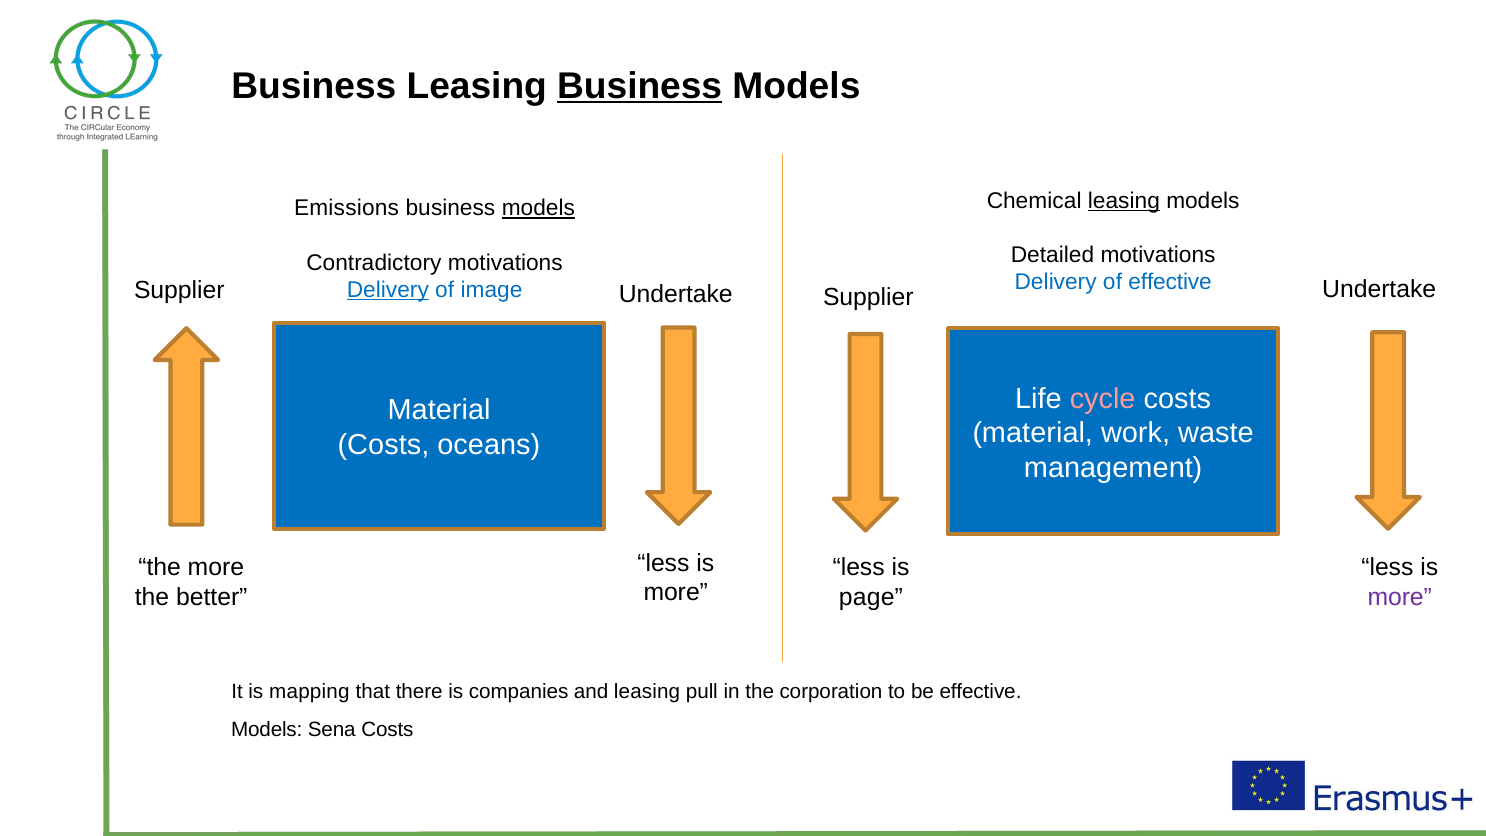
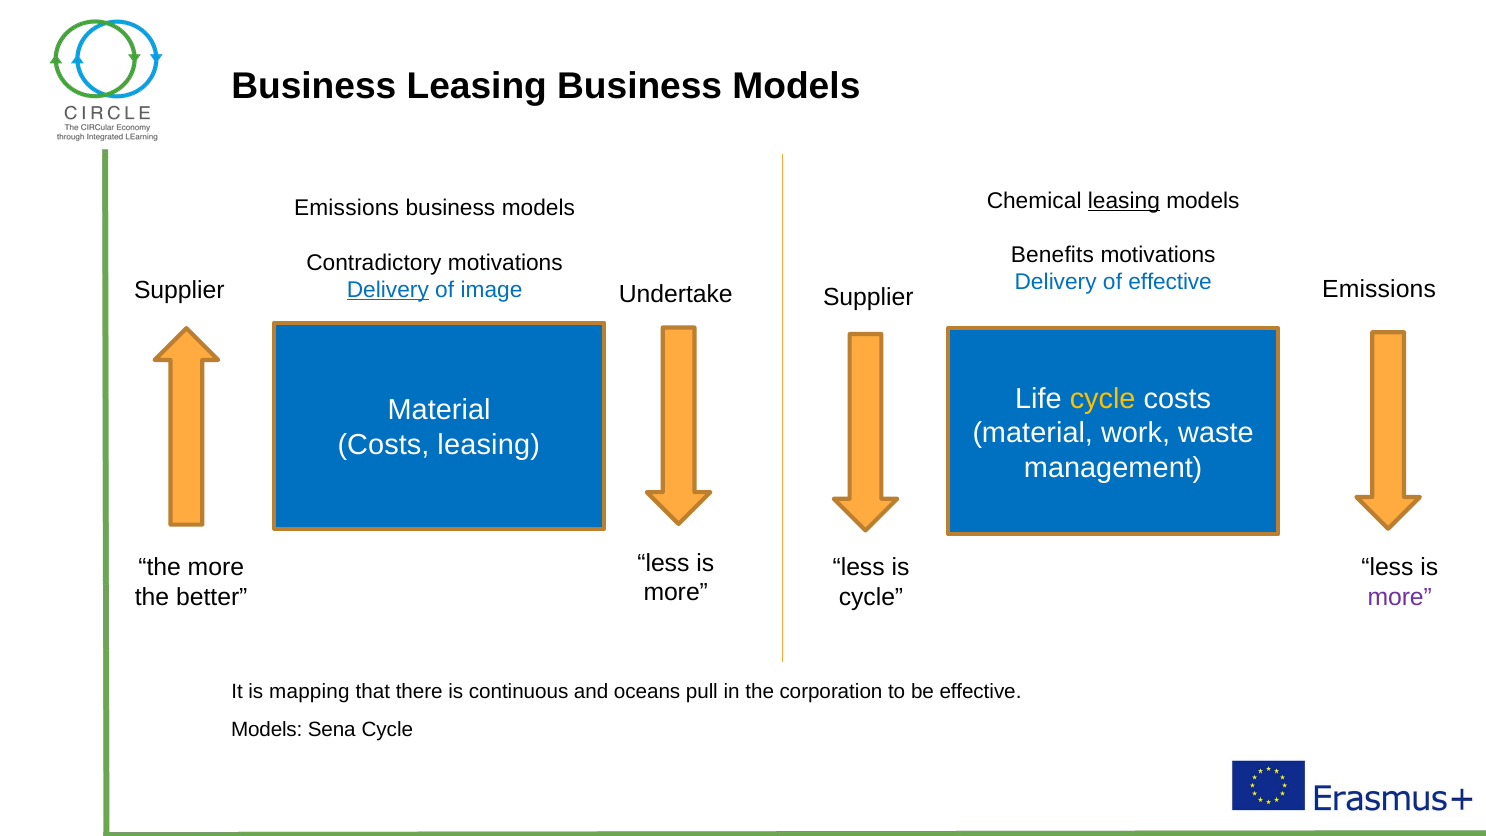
Business underline: present -> none (640, 86)
models underline: present -> none (538, 208)
Detailed: Detailed -> Benefits (1052, 255)
Undertake: Undertake -> Emissions (1379, 289)
cycle colour: pink -> yellow (1103, 398)
Costs oceans: oceans -> leasing (489, 445)
page: page -> cycle (871, 597)
companies: companies -> continuous (519, 692)
and leasing: leasing -> oceans (647, 692)
Sena Costs: Costs -> Cycle (387, 730)
